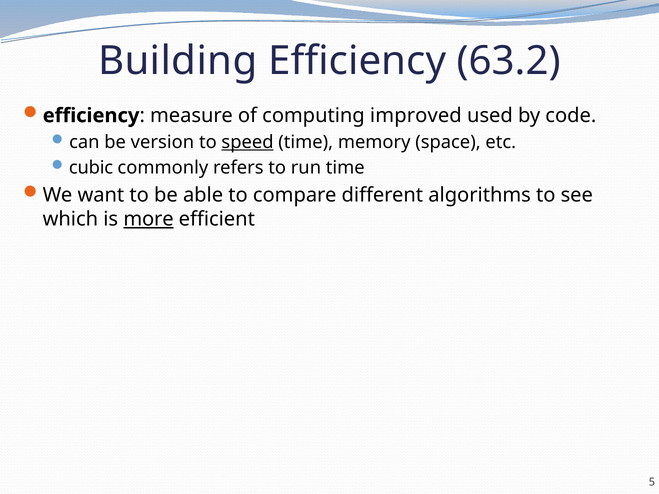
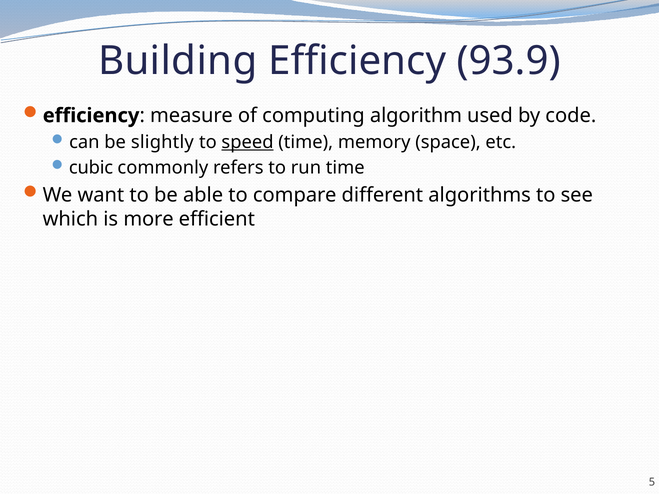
63.2: 63.2 -> 93.9 (509, 61)
improved: improved -> algorithm (416, 116)
version: version -> slightly (162, 142)
more underline: present -> none (149, 219)
